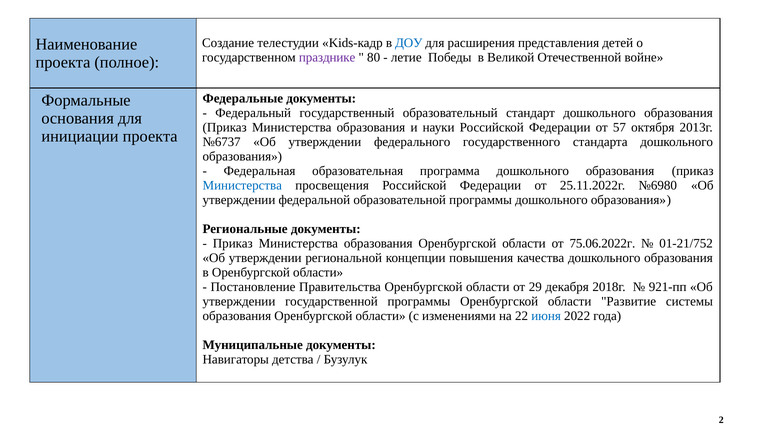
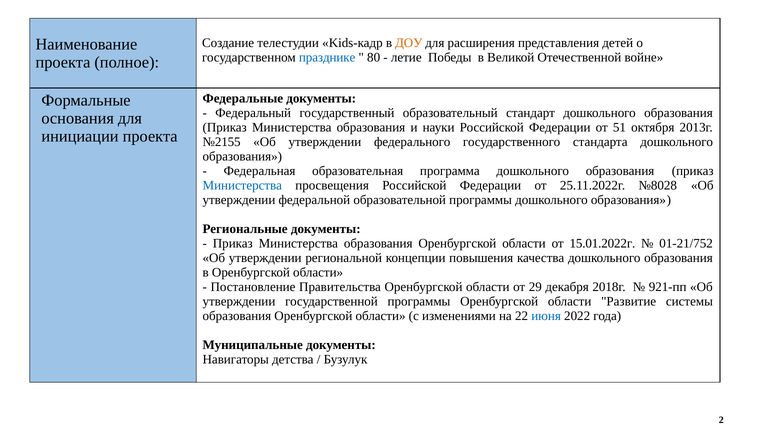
ДОУ colour: blue -> orange (409, 43)
празднике colour: purple -> blue (327, 57)
57: 57 -> 51 (619, 128)
№6737: №6737 -> №2155 (222, 142)
№6980: №6980 -> №8028 (658, 186)
75.06.2022г: 75.06.2022г -> 15.01.2022г (602, 244)
